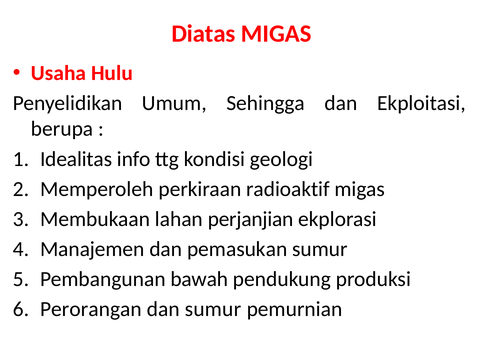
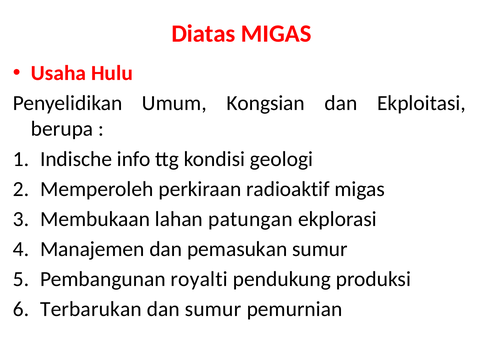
Sehingga: Sehingga -> Kongsian (266, 103)
Idealitas: Idealitas -> Indische (76, 159)
perjanjian: perjanjian -> patungan (250, 219)
bawah: bawah -> royalti (199, 279)
Perorangan: Perorangan -> Terbarukan (91, 309)
